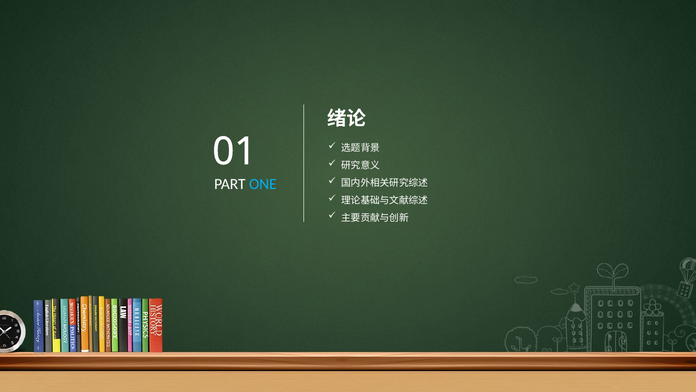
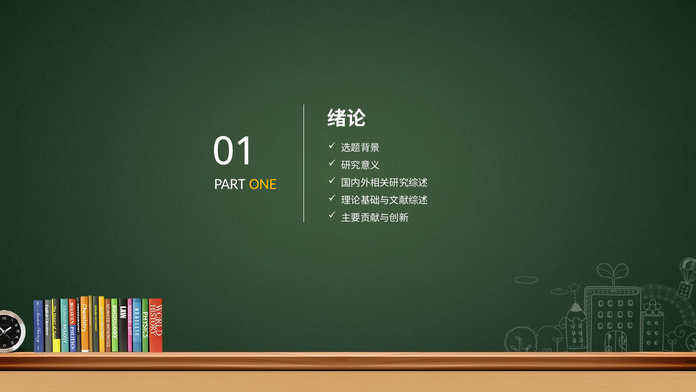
ONE colour: light blue -> yellow (263, 184)
